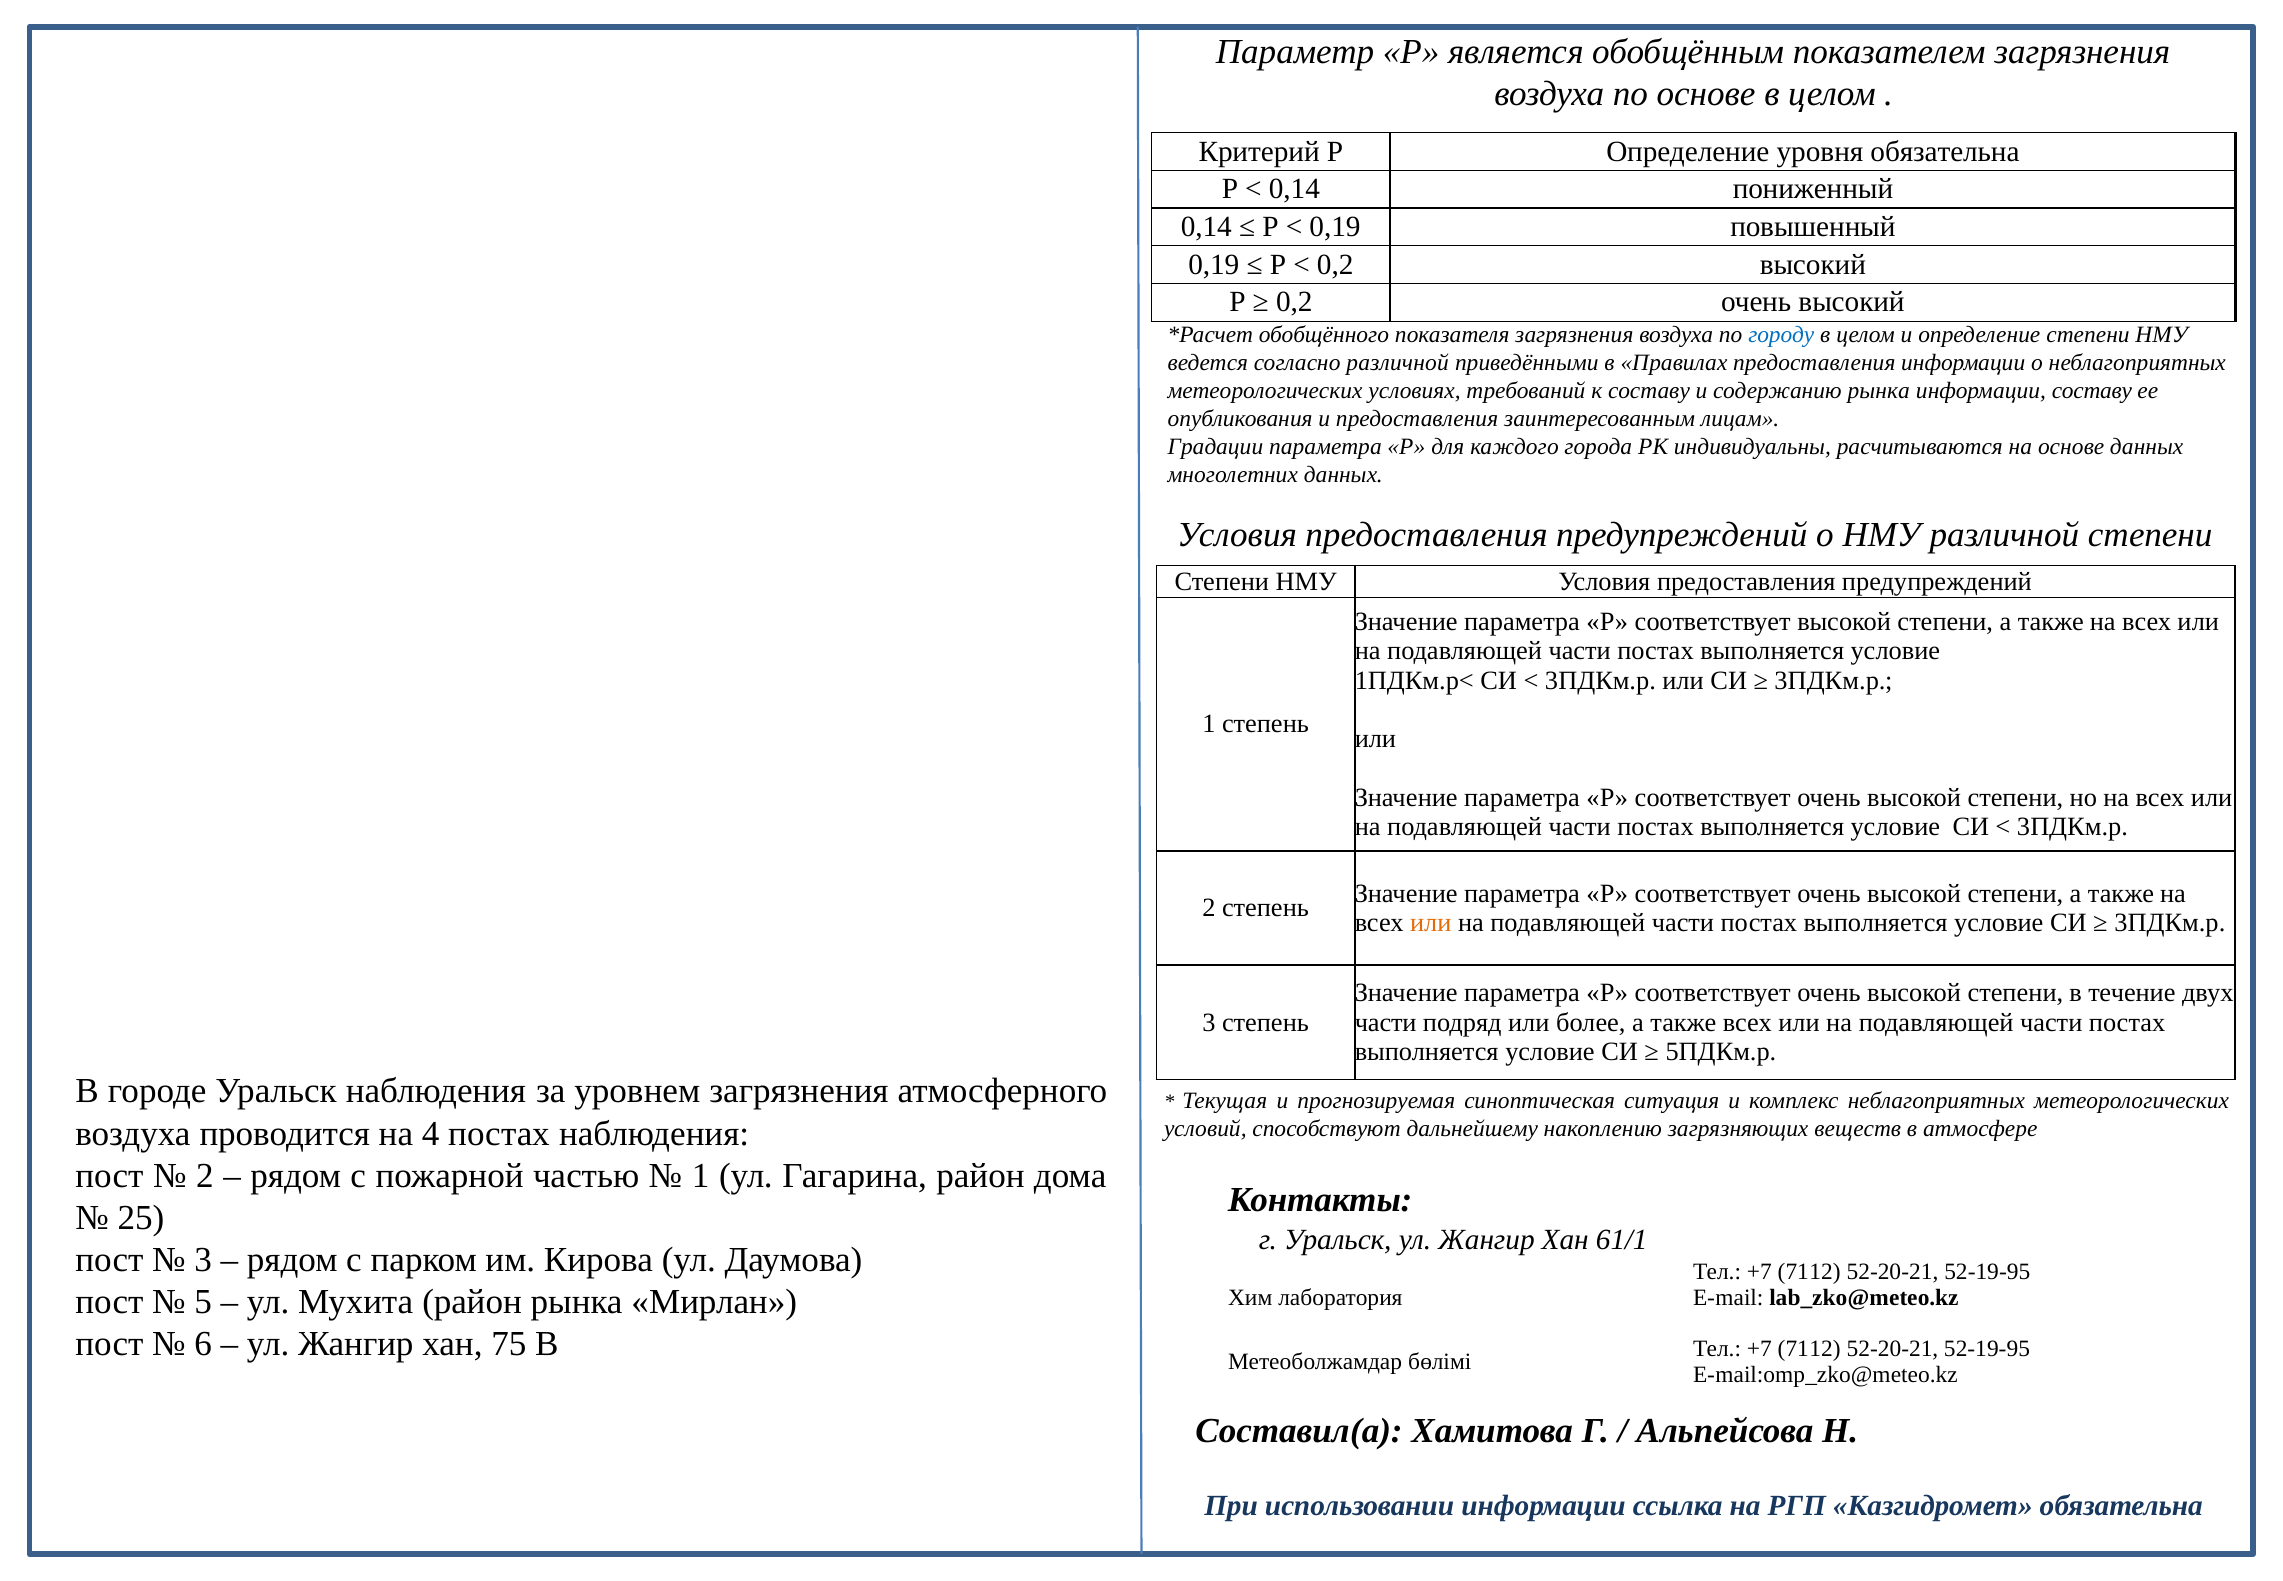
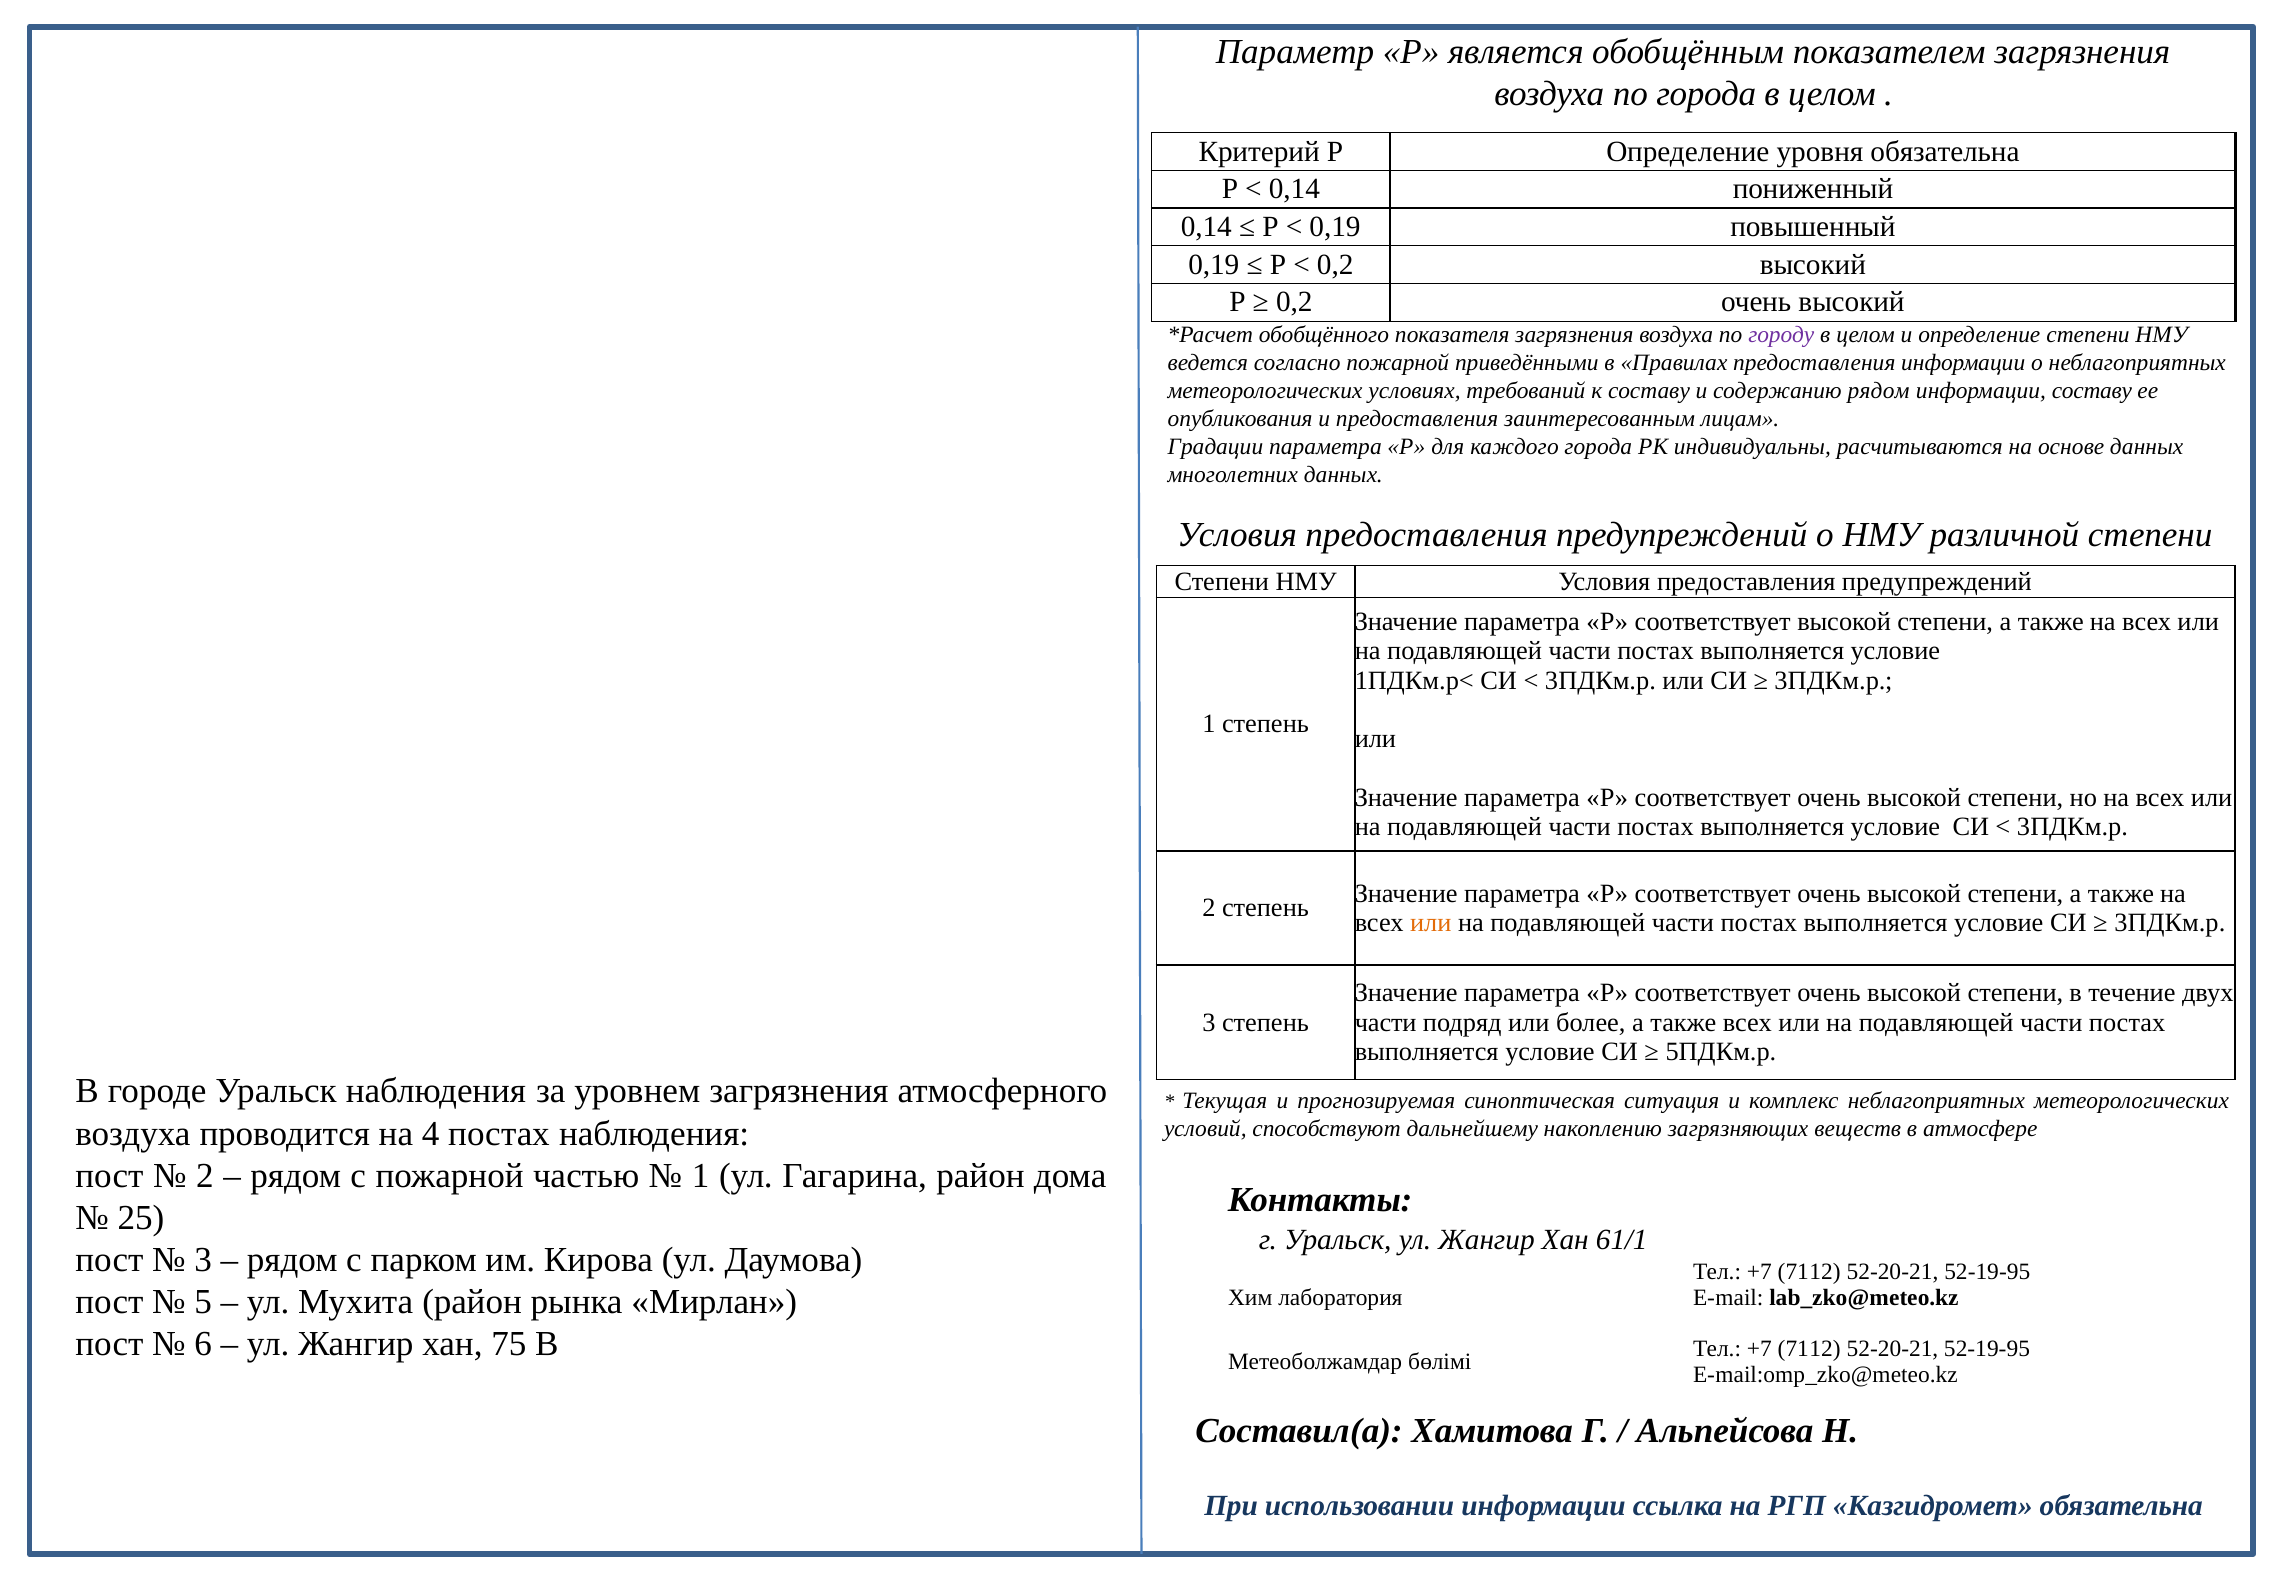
по основе: основе -> города (1706, 94)
городу colour: blue -> purple (1781, 335)
согласно различной: различной -> пожарной (1398, 363)
содержанию рынка: рынка -> рядом (1879, 391)
